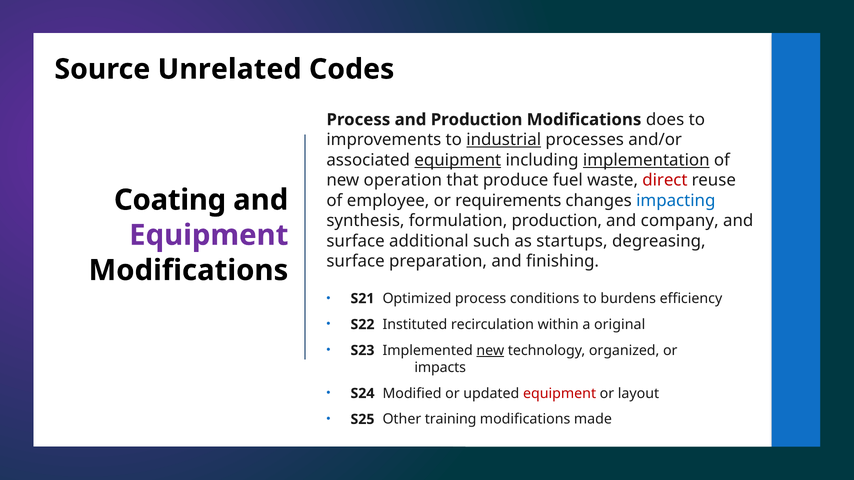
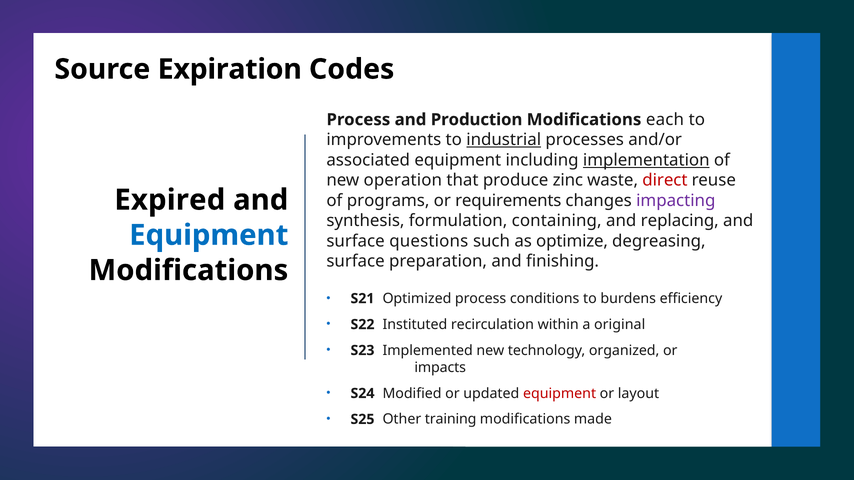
Unrelated: Unrelated -> Expiration (230, 69)
does: does -> each (665, 120)
equipment underline: present -> none (458, 160)
fuel: fuel -> zinc (568, 180)
Coating: Coating -> Expired (170, 200)
employee: employee -> programs (388, 201)
impacting colour: blue -> purple (676, 201)
formulation production: production -> containing (557, 221)
company: company -> replacing (680, 221)
Equipment colour: purple -> blue (209, 235)
additional: additional -> questions (429, 241)
startups: startups -> optimize (572, 241)
new underline: present -> none (490, 351)
